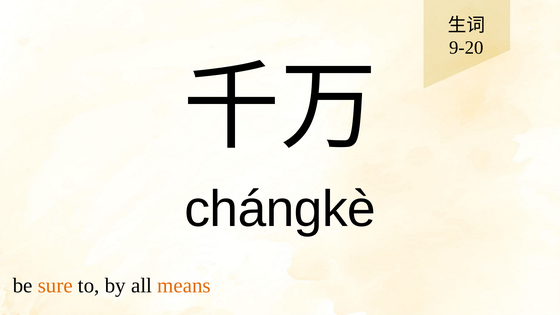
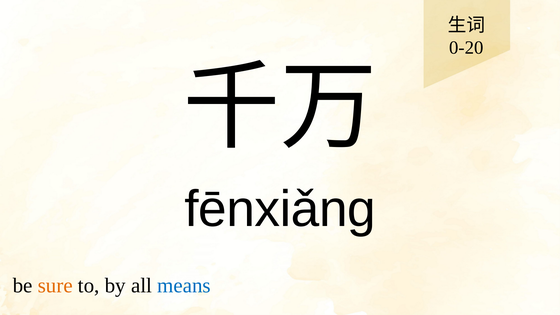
9-20: 9-20 -> 0-20 (466, 48)
chángkè: chángkè -> fēnxiǎng (280, 209)
means colour: orange -> blue (184, 285)
